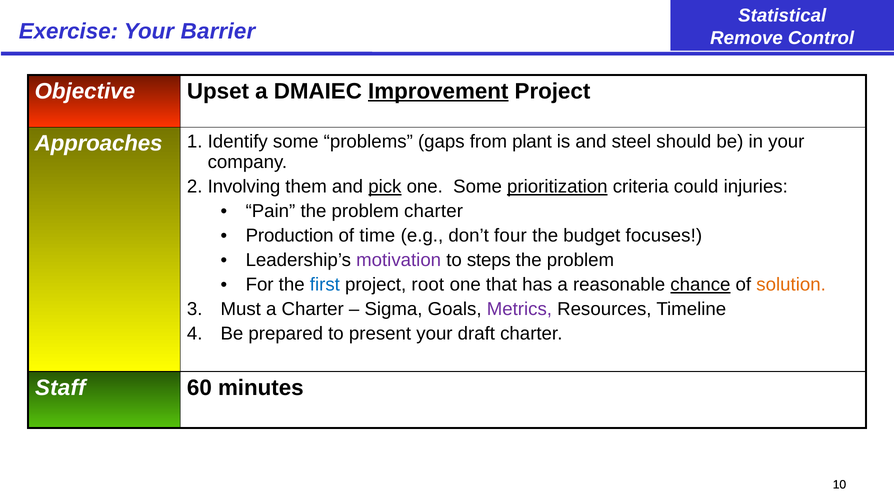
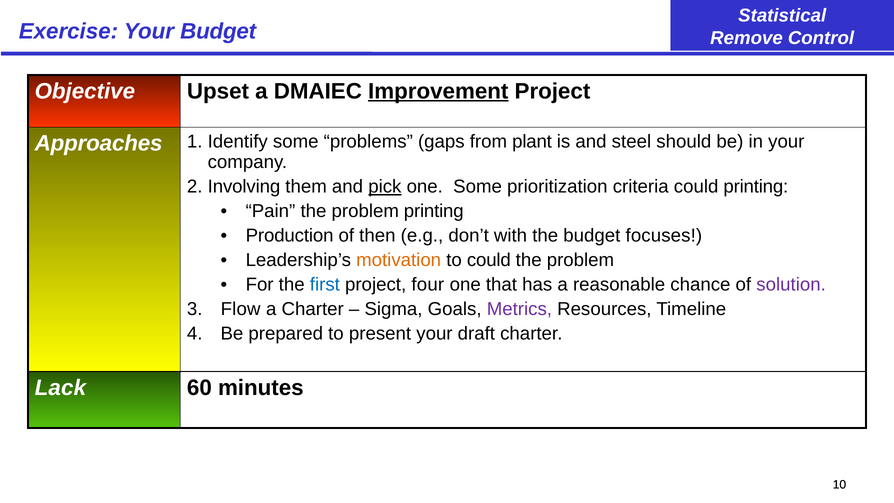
Your Barrier: Barrier -> Budget (218, 31)
prioritization underline: present -> none (557, 187)
could injuries: injuries -> printing (756, 187)
problem charter: charter -> printing (434, 211)
time: time -> then (377, 236)
four: four -> with (511, 236)
motivation colour: purple -> orange (399, 260)
to steps: steps -> could (489, 260)
root: root -> four (428, 285)
chance underline: present -> none (700, 285)
solution colour: orange -> purple (791, 285)
Must: Must -> Flow (241, 309)
Staff: Staff -> Lack (60, 388)
